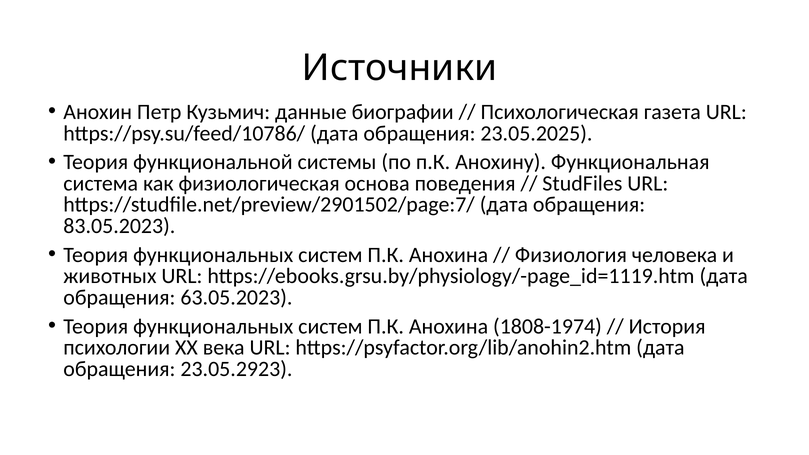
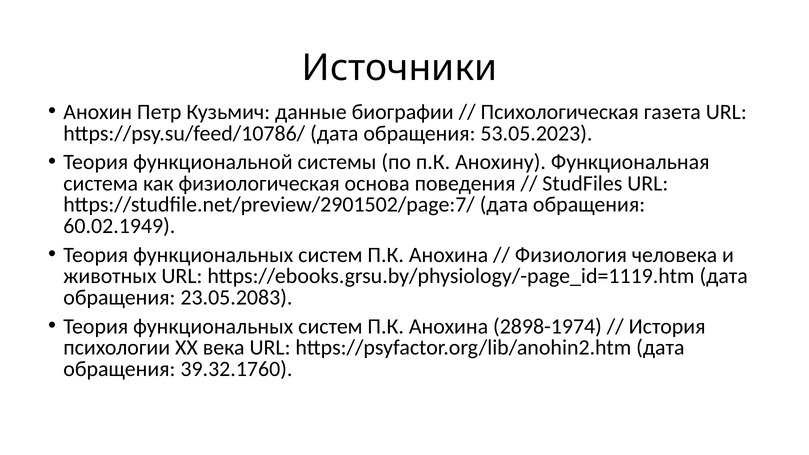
23.05.2025: 23.05.2025 -> 53.05.2023 (536, 133)
83.05.2023: 83.05.2023 -> 60.02.1949 (119, 226)
63.05.2023: 63.05.2023 -> 23.05.2083 (236, 297)
1808-1974: 1808-1974 -> 2898-1974 (547, 326)
23.05.2923: 23.05.2923 -> 39.32.1760 (236, 369)
